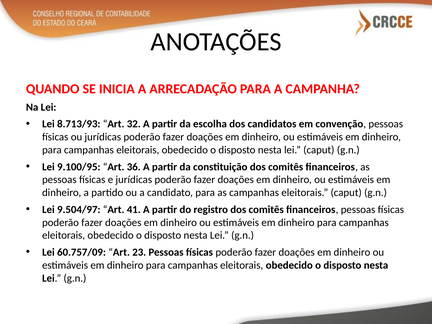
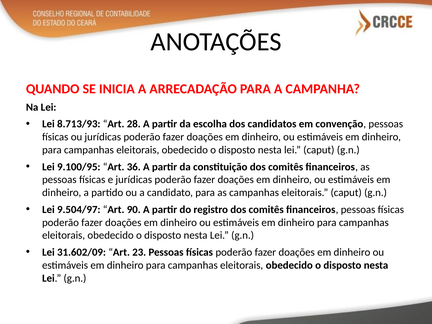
32: 32 -> 28 (134, 124)
41: 41 -> 90 (134, 209)
60.757/09: 60.757/09 -> 31.602/09 (82, 252)
